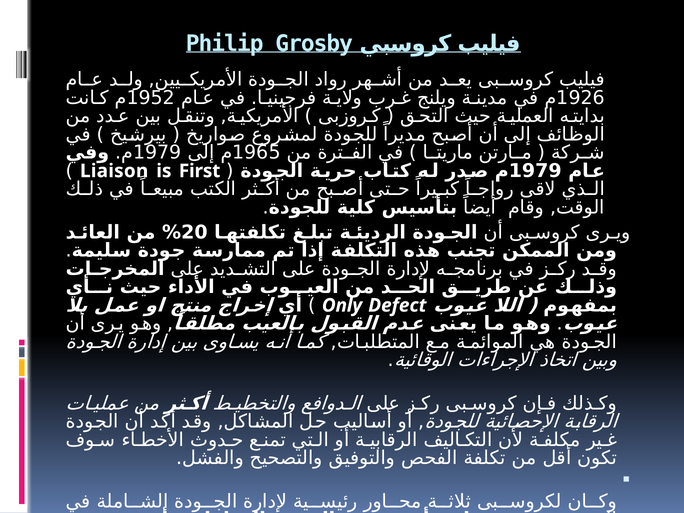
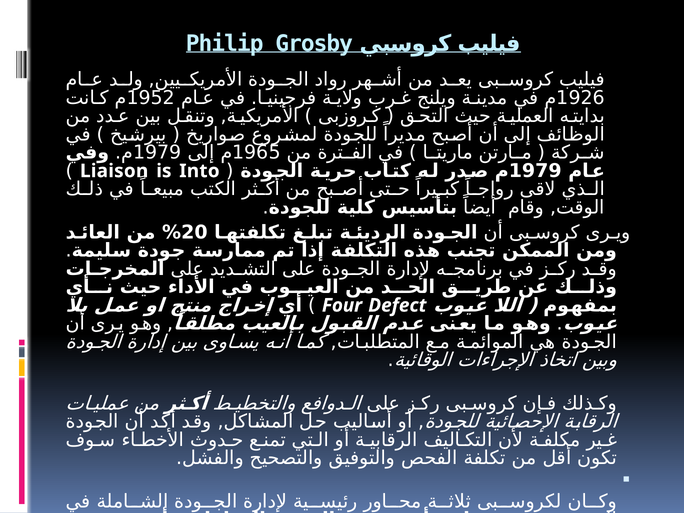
First: First -> Into (199, 171)
Only: Only -> Four (342, 305)
